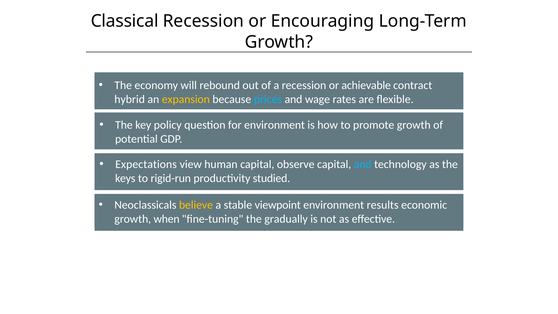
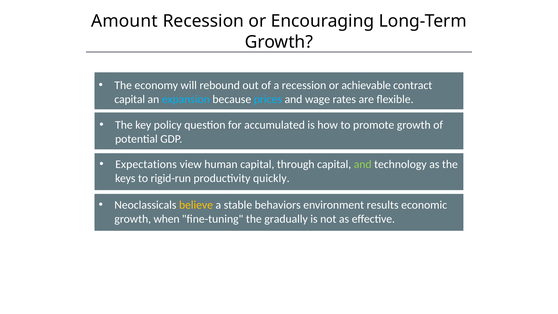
Classical: Classical -> Amount (124, 21)
hybrid: hybrid -> capital (130, 99)
expansion colour: yellow -> light blue (186, 99)
for environment: environment -> accumulated (275, 125)
observe: observe -> through (296, 164)
and colour: light blue -> light green (363, 164)
studied: studied -> quickly (271, 178)
viewpoint: viewpoint -> behaviors (278, 205)
